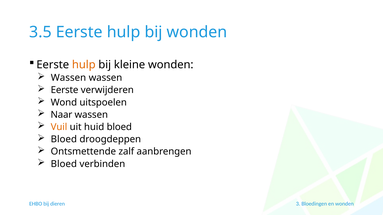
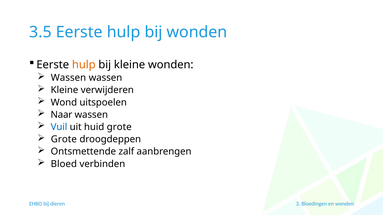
Eerste: Eerste -> Kleine (65, 90)
Vuil colour: orange -> blue (59, 127)
huid bloed: bloed -> grote (119, 127)
Bloed: Bloed -> Grote (64, 140)
